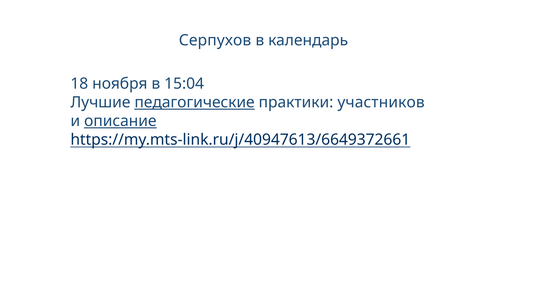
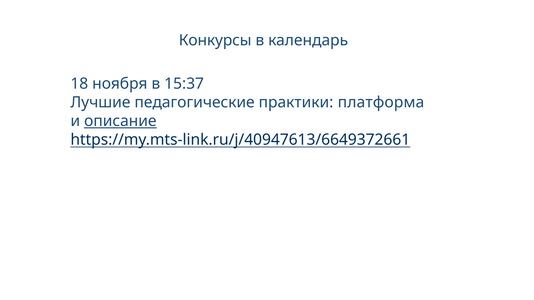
Серпухов: Серпухов -> Конкурсы (215, 40)
15:04: 15:04 -> 15:37 (184, 84)
педагогические underline: present -> none (195, 103)
участников: участников -> платформа (381, 103)
